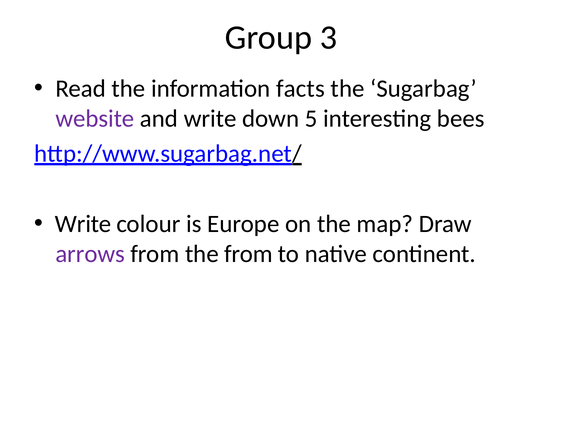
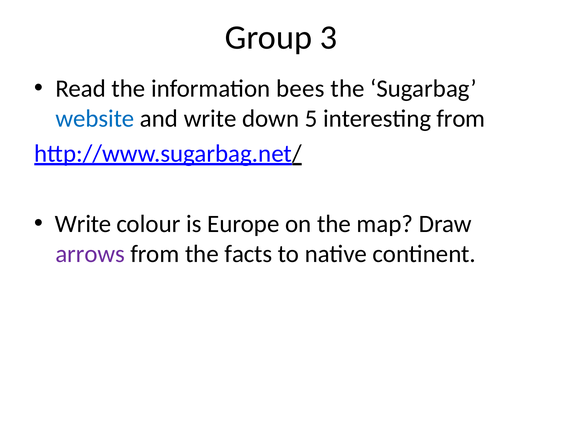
facts: facts -> bees (300, 89)
website colour: purple -> blue (95, 118)
interesting bees: bees -> from (461, 118)
the from: from -> facts (248, 254)
